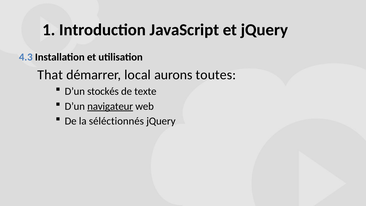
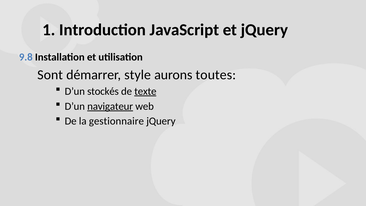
4.3: 4.3 -> 9.8 (26, 57)
That: That -> Sont (50, 75)
local: local -> style (138, 75)
texte underline: none -> present (145, 91)
séléctionnés: séléctionnés -> gestionnaire (116, 121)
